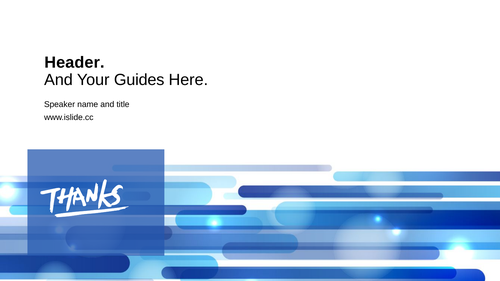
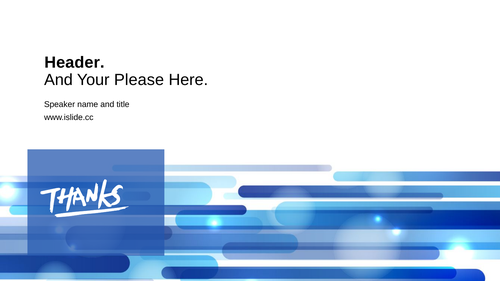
Guides: Guides -> Please (139, 80)
